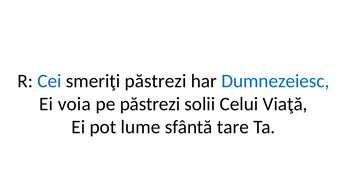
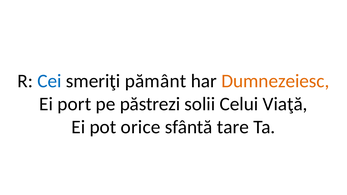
smeriţi păstrezi: păstrezi -> pământ (156, 81)
Dumnezeiesc colour: blue -> orange (275, 81)
voia: voia -> port (74, 104)
lume: lume -> orice (141, 127)
